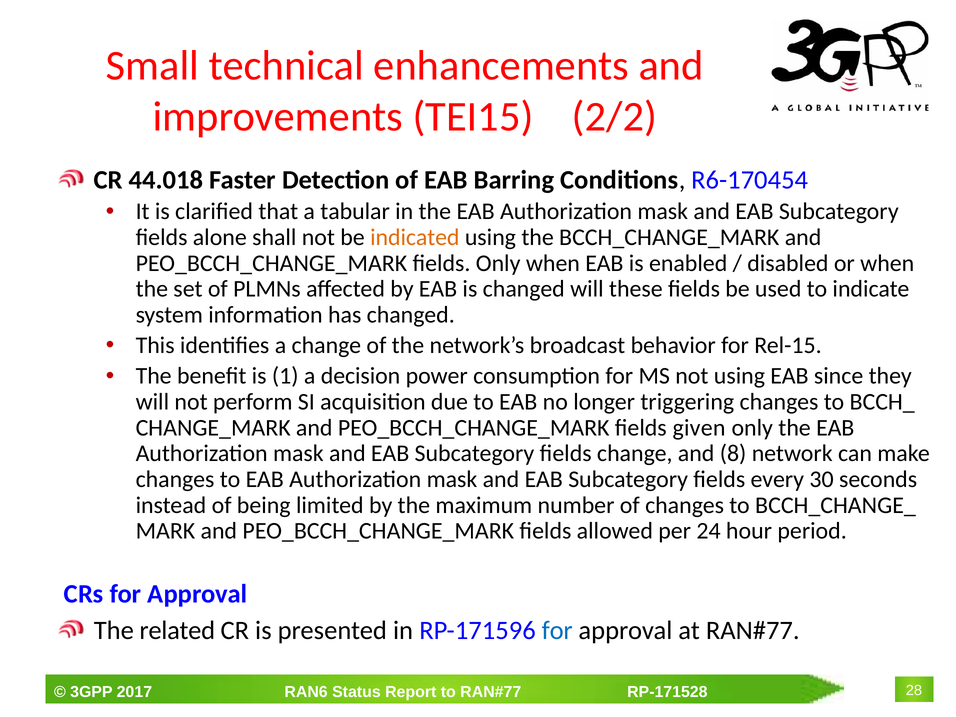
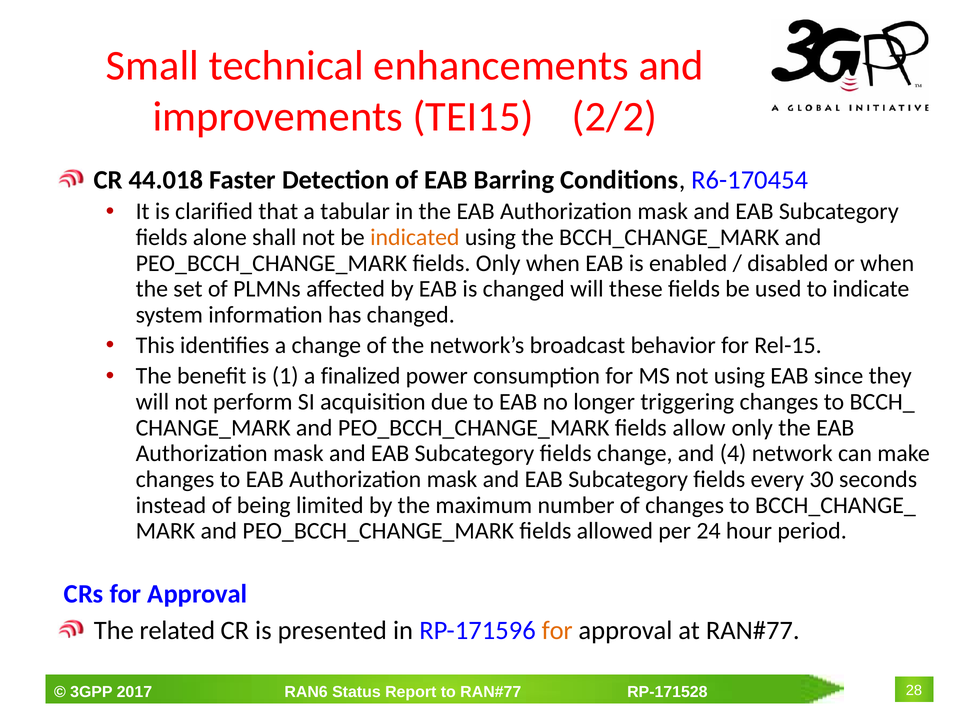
decision: decision -> finalized (361, 376)
given: given -> allow (699, 428)
8: 8 -> 4 (733, 453)
for colour: blue -> orange (557, 631)
